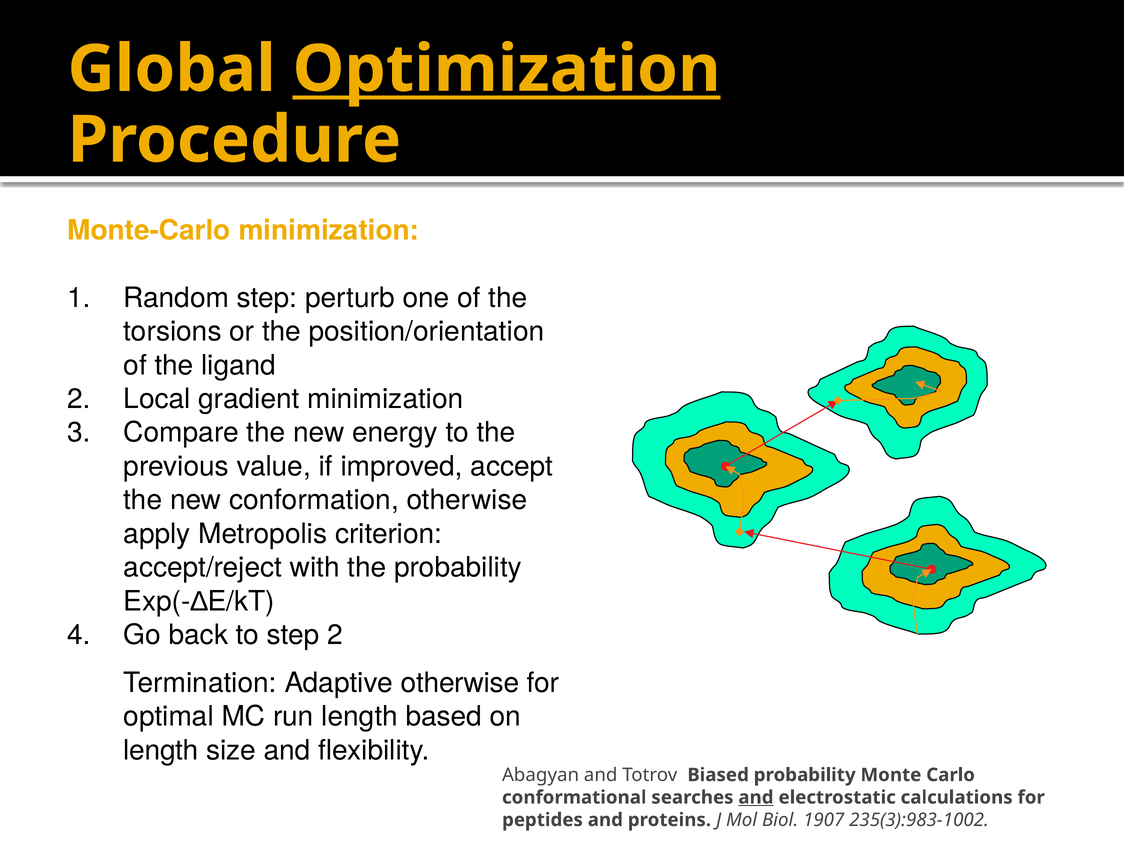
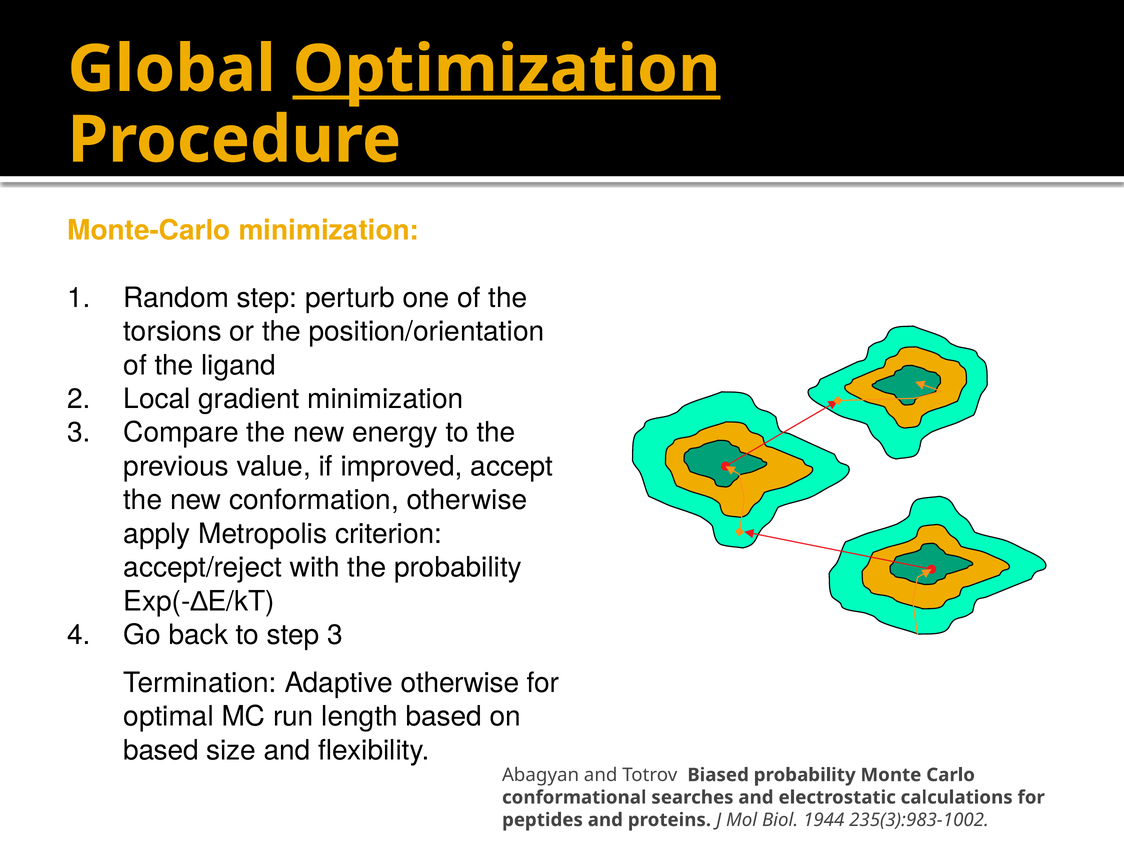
step 2: 2 -> 3 (335, 635)
length: length -> based (161, 750)
and underline: present -> none (756, 797)
1907: 1907 -> 1944 (824, 820)
